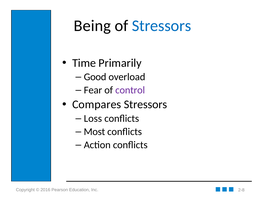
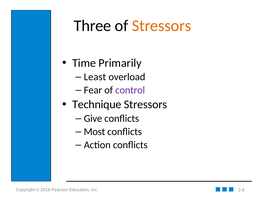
Being: Being -> Three (92, 26)
Stressors colour: blue -> orange (162, 26)
Good: Good -> Least (95, 77)
Compares: Compares -> Technique (97, 104)
Loss: Loss -> Give (93, 118)
